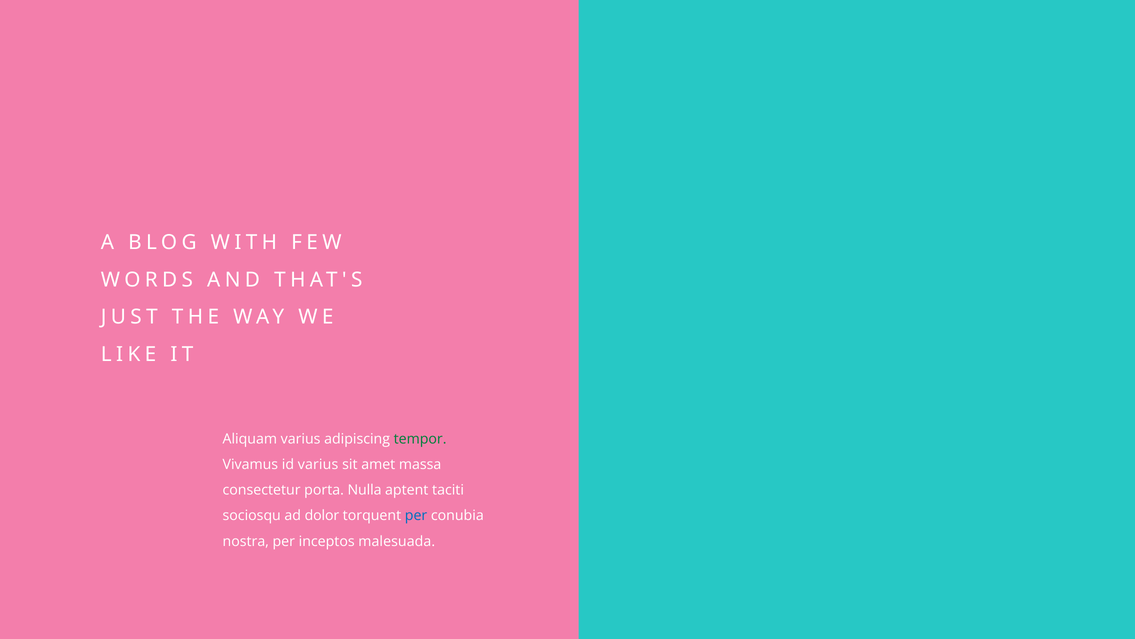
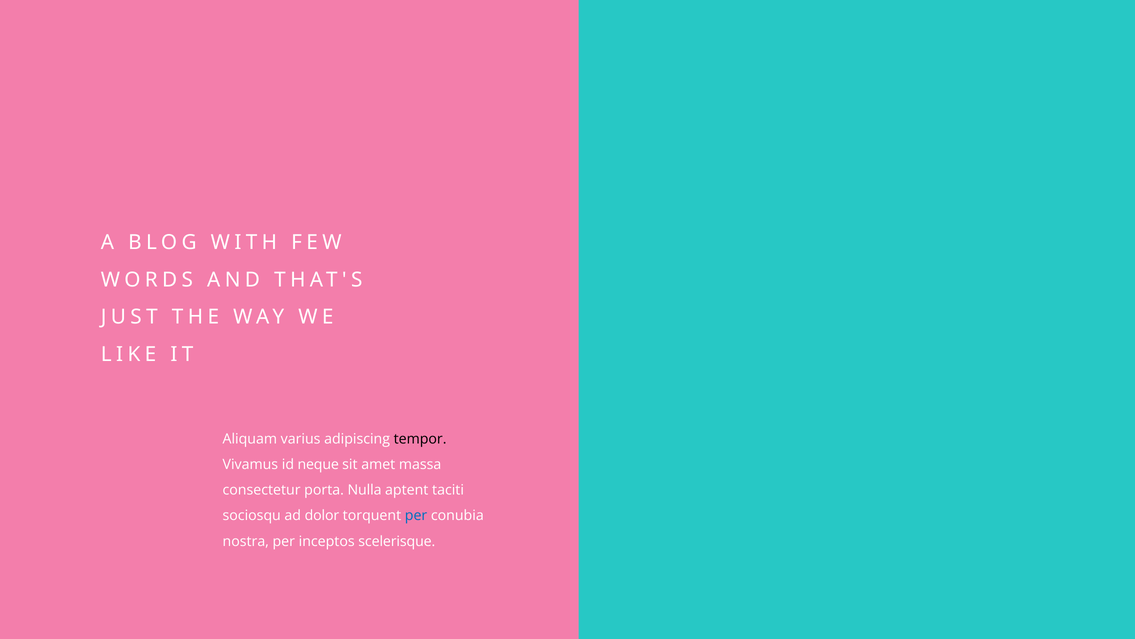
tempor colour: green -> black (420, 439)
id varius: varius -> neque (318, 464)
malesuada: malesuada -> scelerisque (397, 541)
